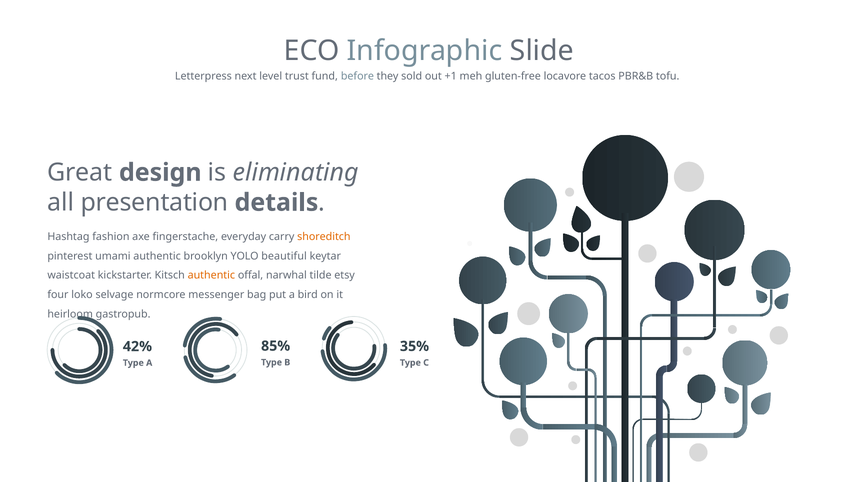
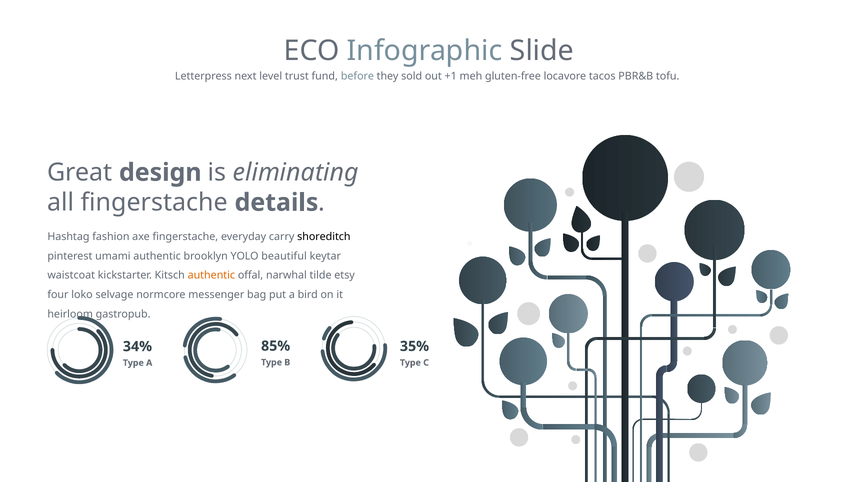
all presentation: presentation -> fingerstache (154, 203)
shoreditch colour: orange -> black (324, 237)
42%: 42% -> 34% (137, 347)
